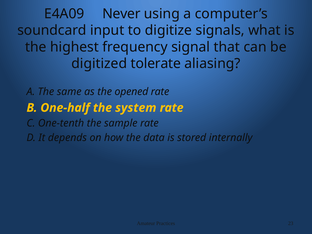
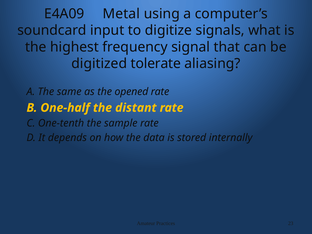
Never: Never -> Metal (121, 14)
system: system -> distant (136, 108)
